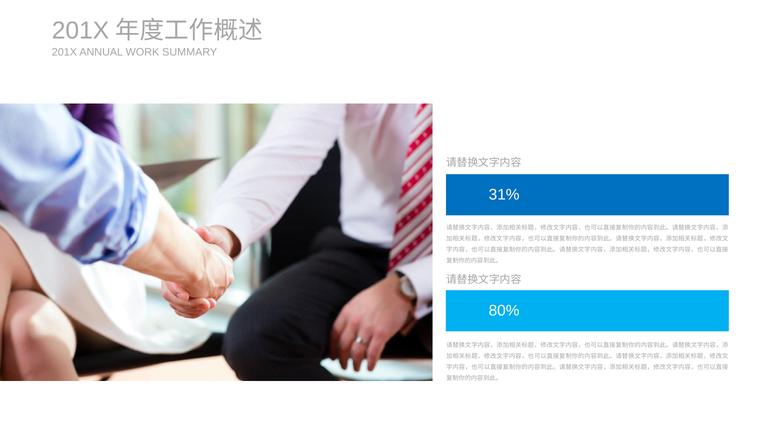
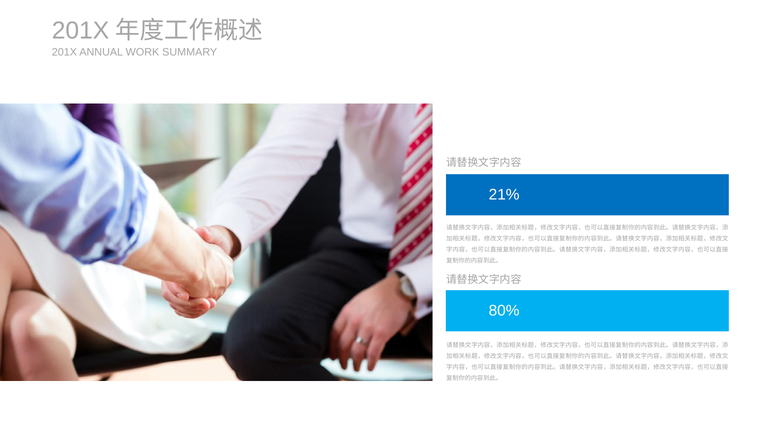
31%: 31% -> 21% (504, 195)
